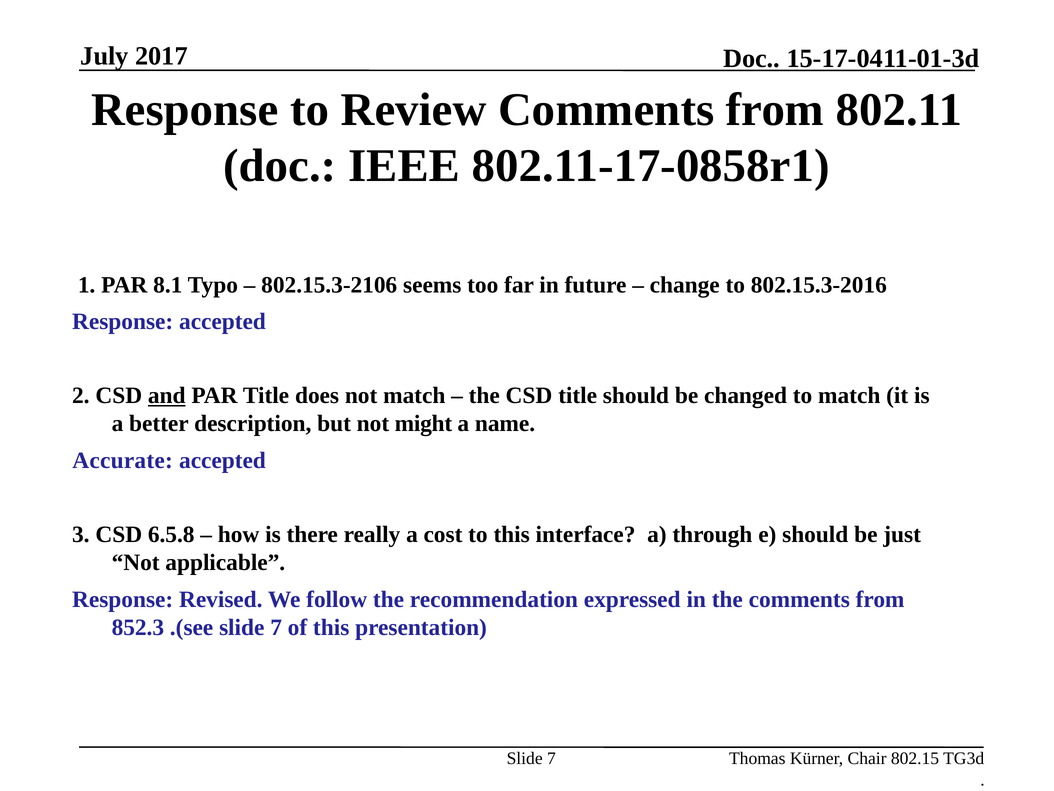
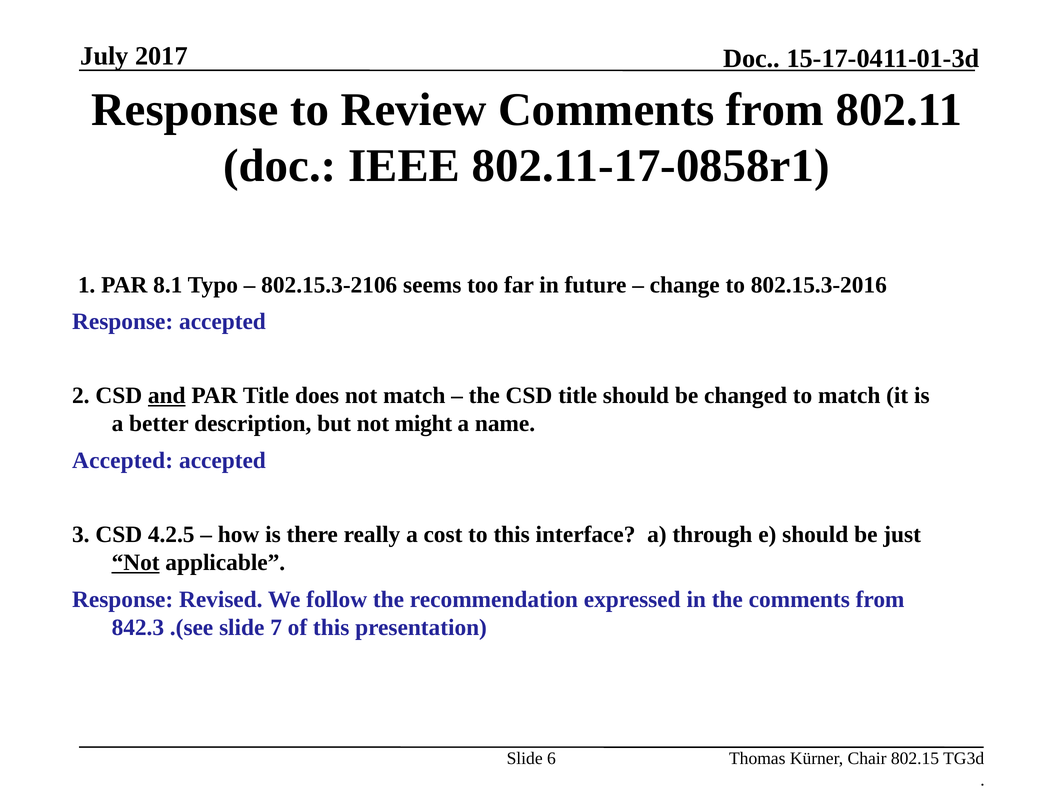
Accurate: Accurate -> Accepted (123, 460)
6.5.8: 6.5.8 -> 4.2.5 (171, 534)
Not underline: none -> present (136, 562)
852.3: 852.3 -> 842.3 (138, 627)
7: 7 -> 6 (551, 758)
